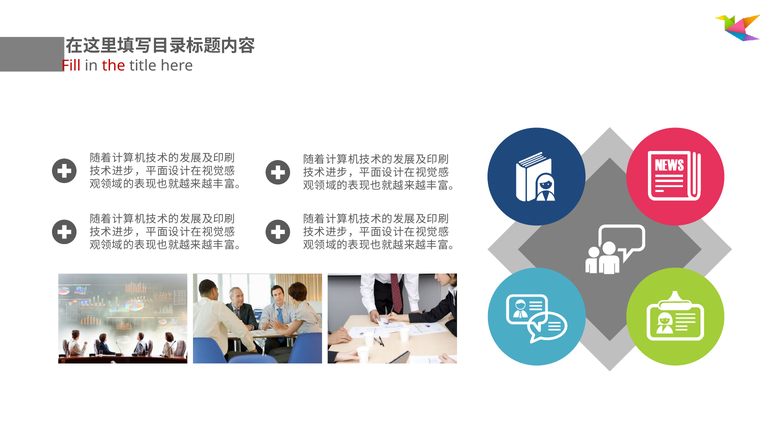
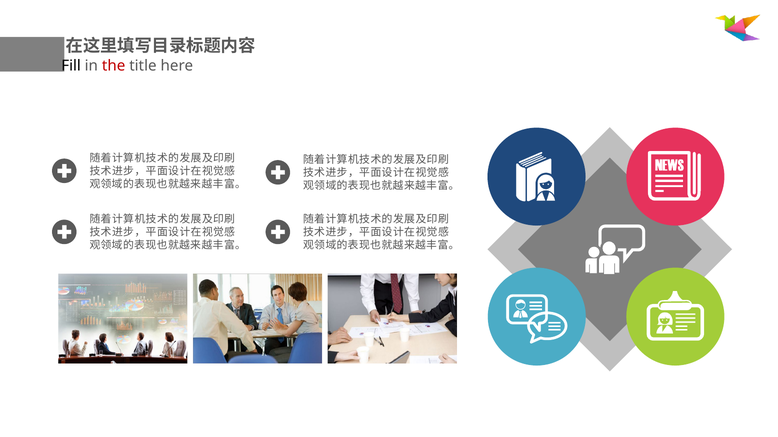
Fill colour: red -> black (71, 66)
